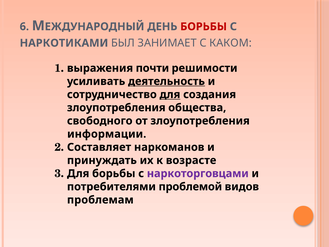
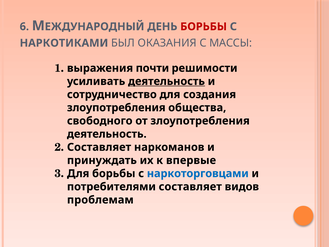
ЗАНИМАЕТ: ЗАНИМАЕТ -> ОКАЗАНИЯ (167, 43)
КАКОМ: КАКОМ -> МАССЫ (231, 43)
для underline: present -> none (170, 94)
информации: информации -> деятельность (107, 134)
возрасте: возрасте -> впервые (191, 160)
наркоторговцами colour: purple -> blue (198, 173)
потребителями проблемой: проблемой -> составляет (190, 187)
